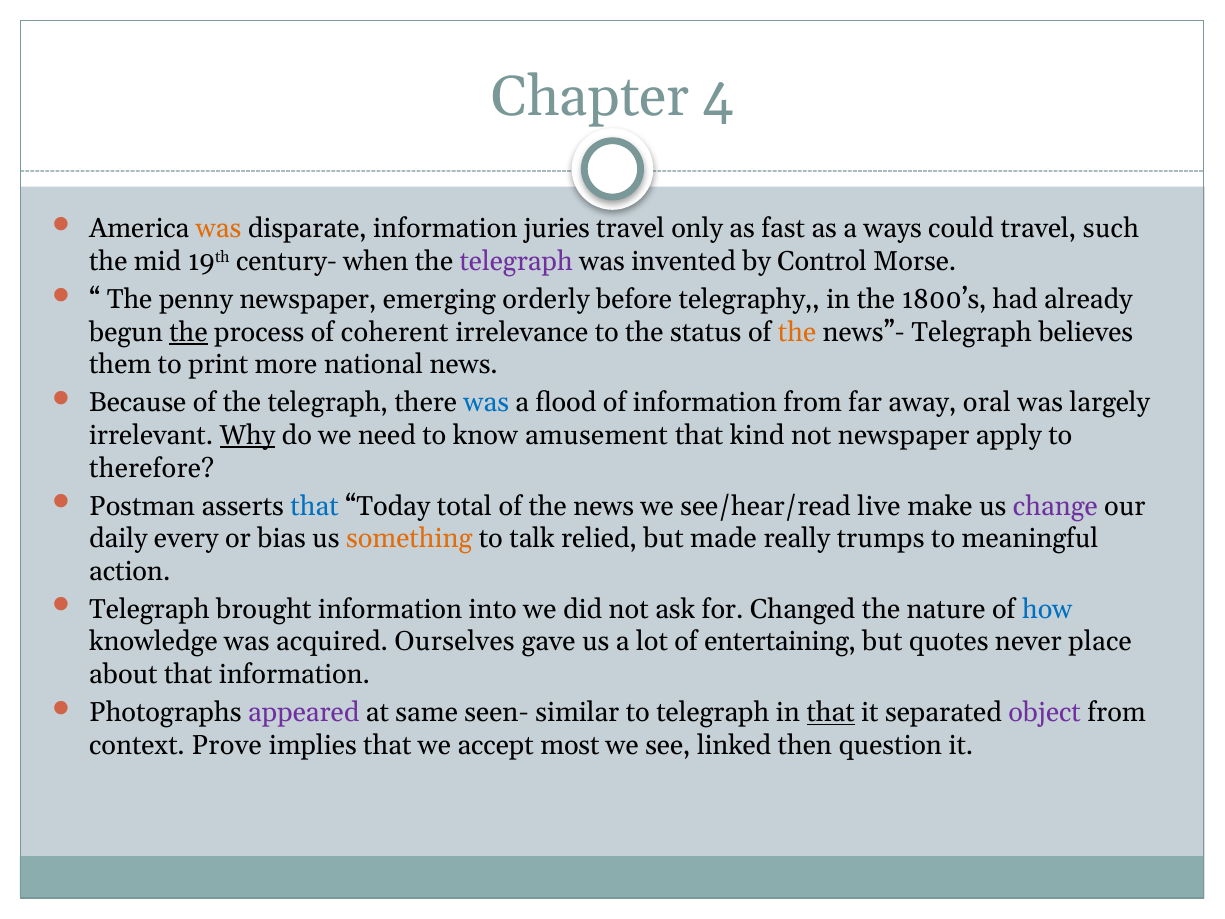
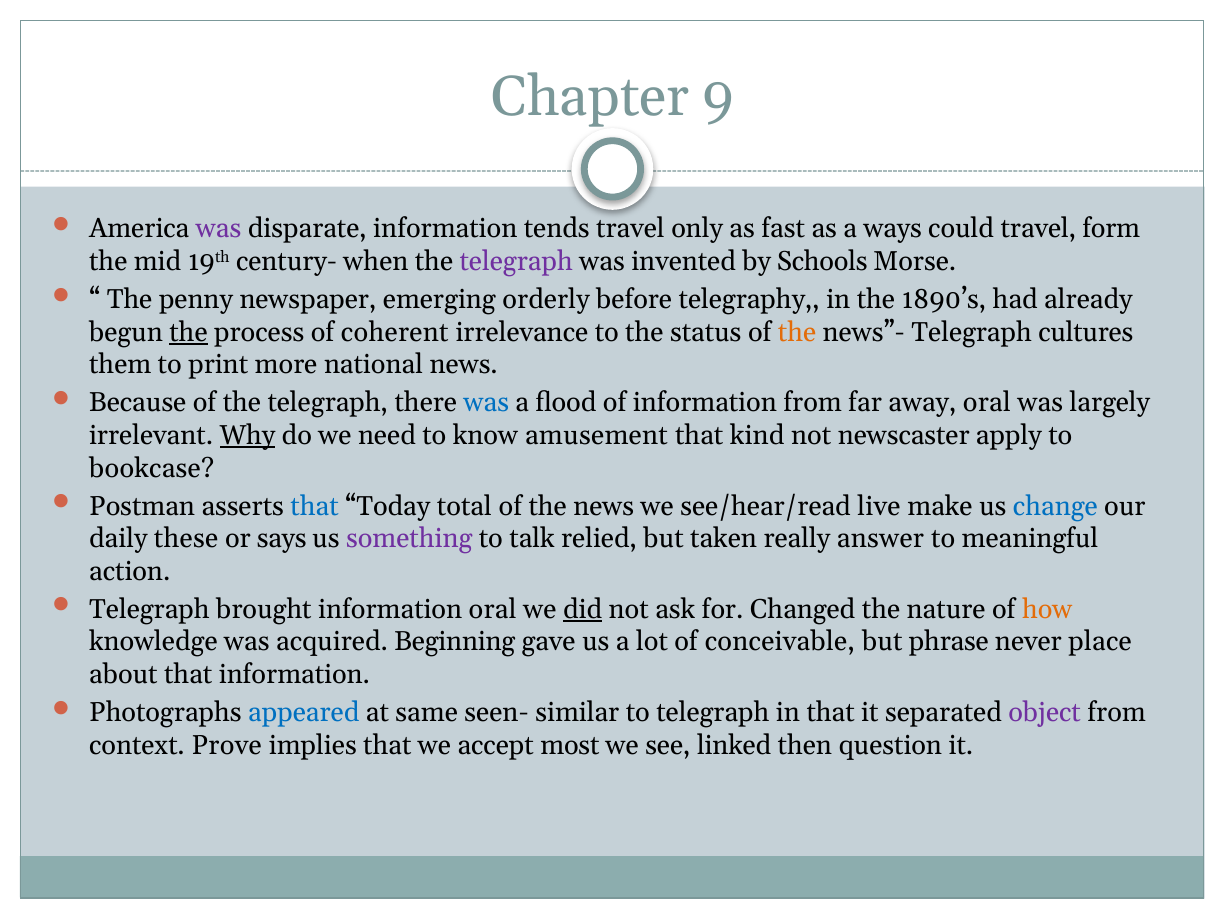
4: 4 -> 9 (718, 96)
was colour: orange -> purple (219, 229)
juries: juries -> tends (557, 229)
such: such -> form (1111, 229)
Control: Control -> Schools (822, 261)
1800’s: 1800’s -> 1890’s (944, 299)
believes: believes -> cultures (1086, 332)
not newspaper: newspaper -> newscaster (904, 435)
therefore: therefore -> bookcase (152, 468)
change colour: purple -> blue (1055, 506)
every: every -> these (186, 539)
bias: bias -> says (282, 539)
something colour: orange -> purple (409, 539)
made: made -> taken (724, 539)
trumps: trumps -> answer (881, 539)
information into: into -> oral (493, 609)
did underline: none -> present (583, 609)
how colour: blue -> orange (1047, 609)
Ourselves: Ourselves -> Beginning (455, 642)
entertaining: entertaining -> conceivable (780, 642)
quotes: quotes -> phrase (949, 642)
appeared colour: purple -> blue (304, 712)
that underline: present -> none (831, 712)
